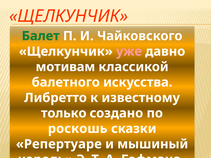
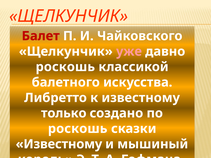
Балет colour: green -> red (41, 36)
мотивам: мотивам -> роскошь (65, 67)
Репертуаре: Репертуаре -> Известному (59, 144)
